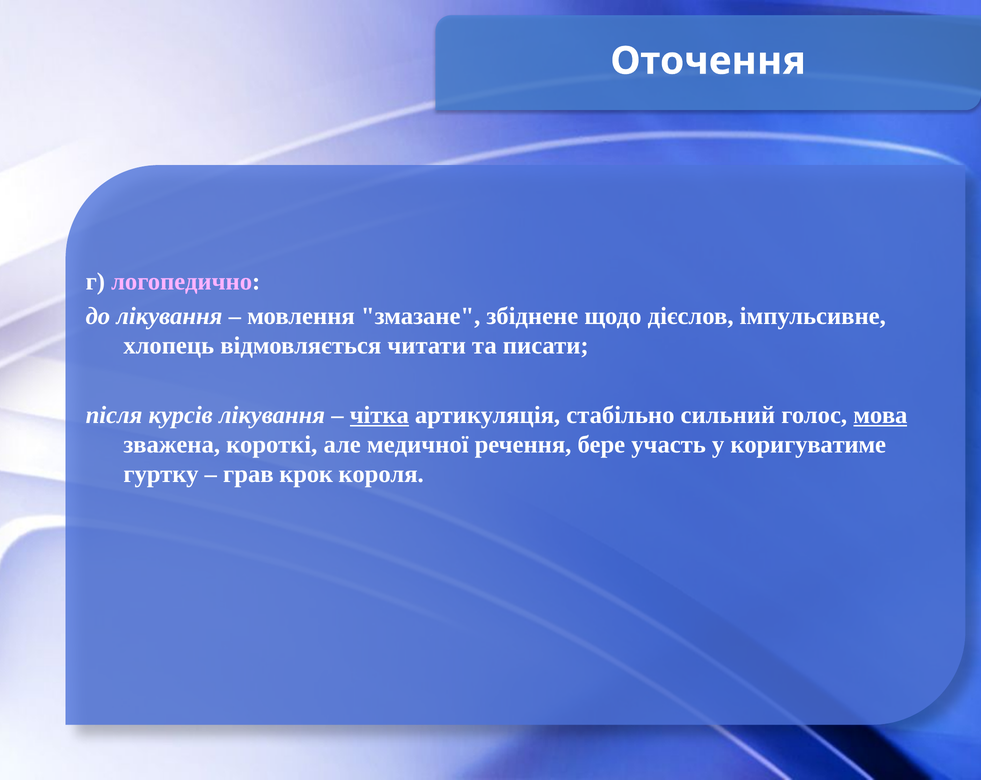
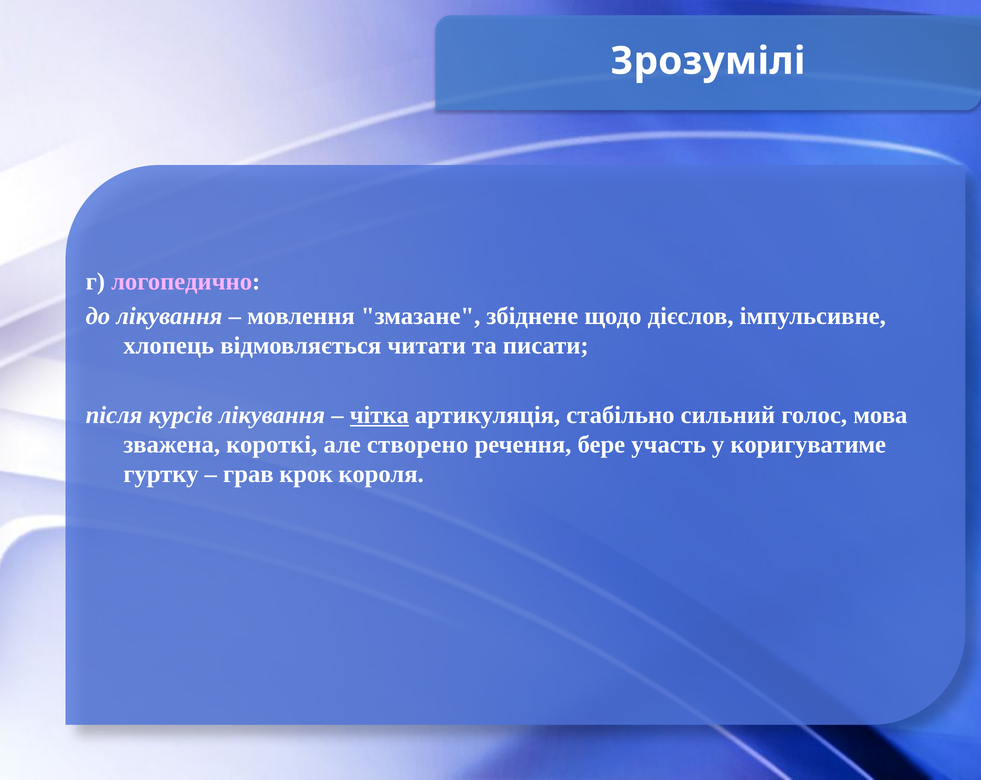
Оточення: Оточення -> Зрозумілі (708, 61)
мова underline: present -> none (880, 415)
медичної: медичної -> створено (418, 445)
